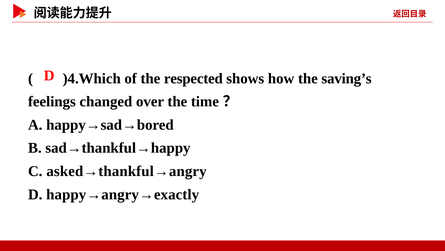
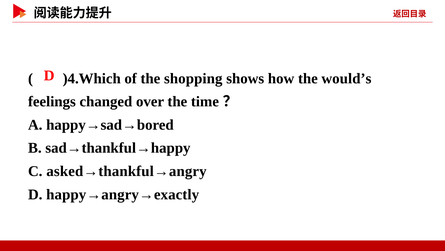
respected: respected -> shopping (193, 78)
saving’s: saving’s -> would’s (346, 78)
